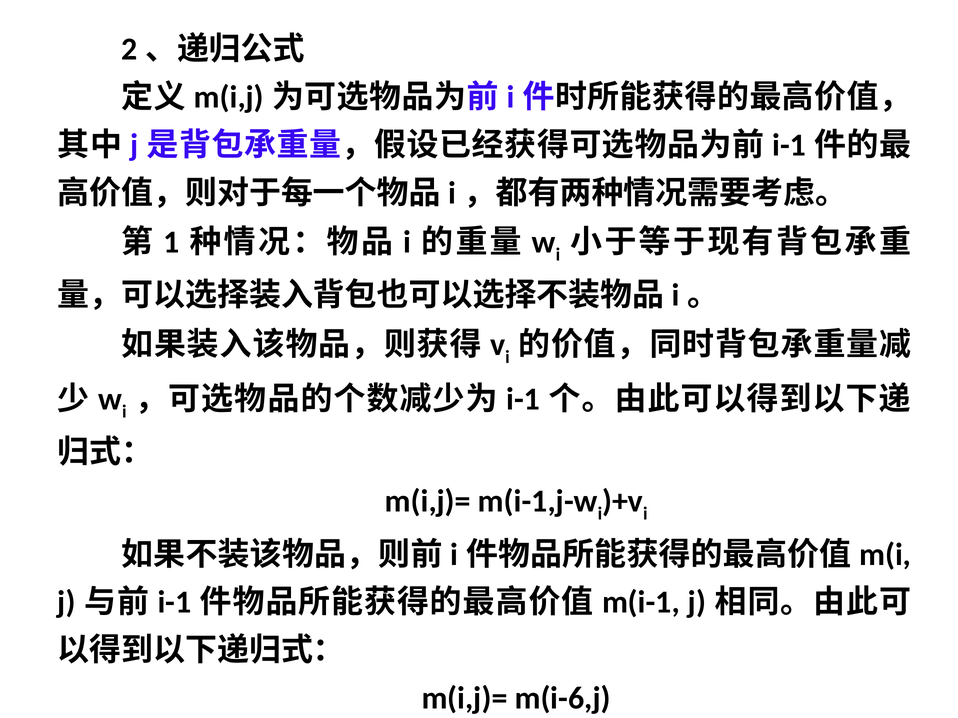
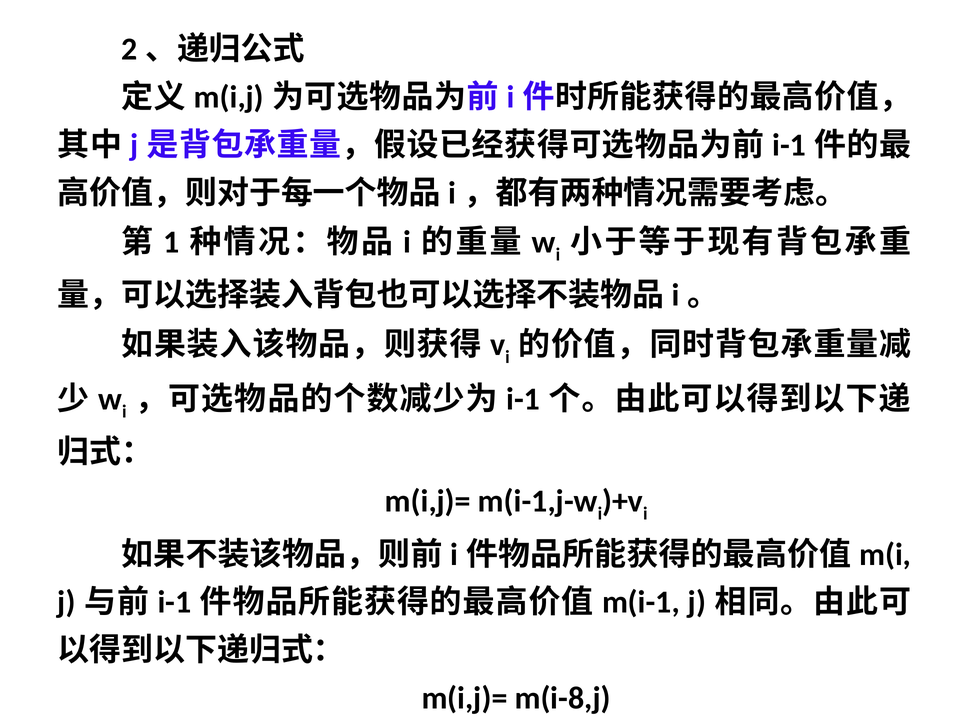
m(i-6,j: m(i-6,j -> m(i-8,j (563, 699)
